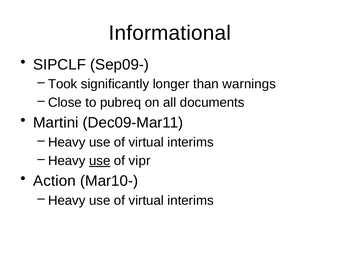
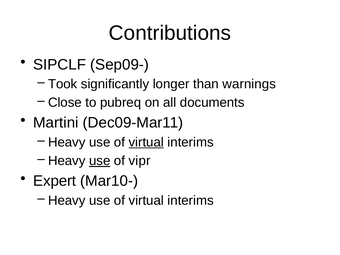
Informational: Informational -> Contributions (170, 33)
virtual underline: none -> present (146, 142)
Action: Action -> Expert (55, 181)
